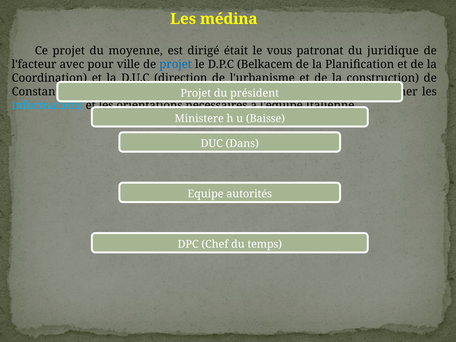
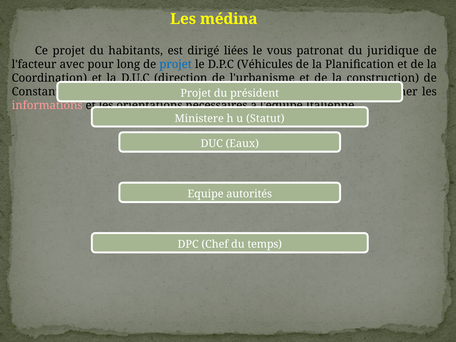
moyenne: moyenne -> habitants (136, 51)
était: était -> liées (236, 51)
ville: ville -> long (128, 64)
Belkacem: Belkacem -> Véhicules (265, 64)
informations colour: light blue -> pink (47, 105)
Baisse: Baisse -> Statut (265, 118)
Dans: Dans -> Eaux (242, 144)
